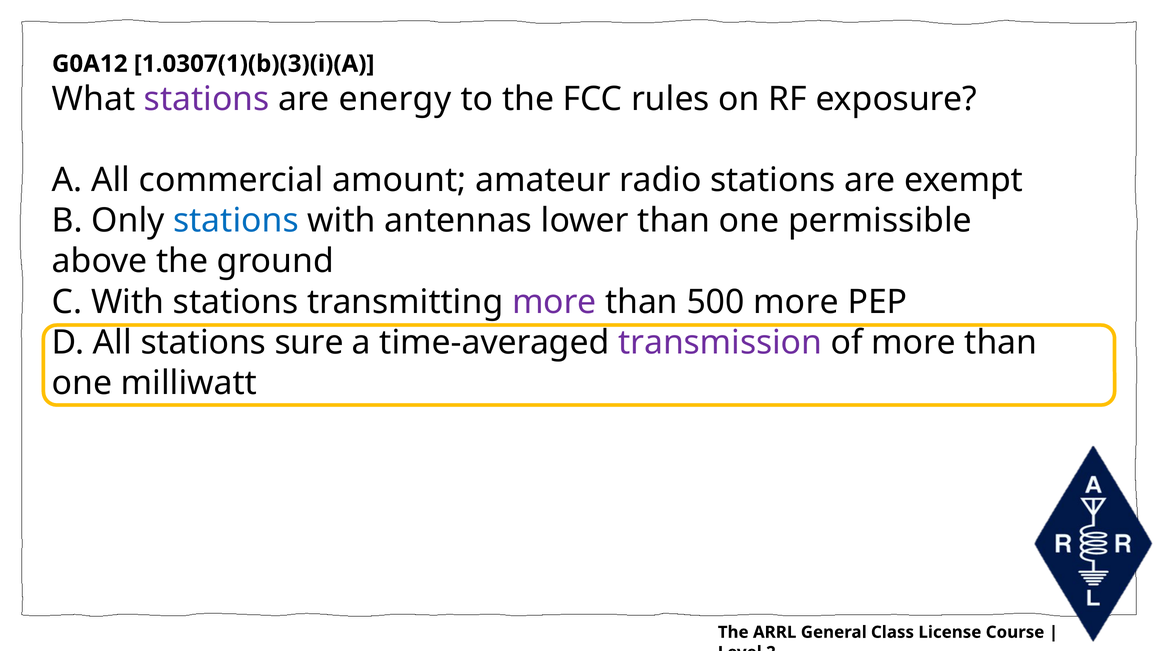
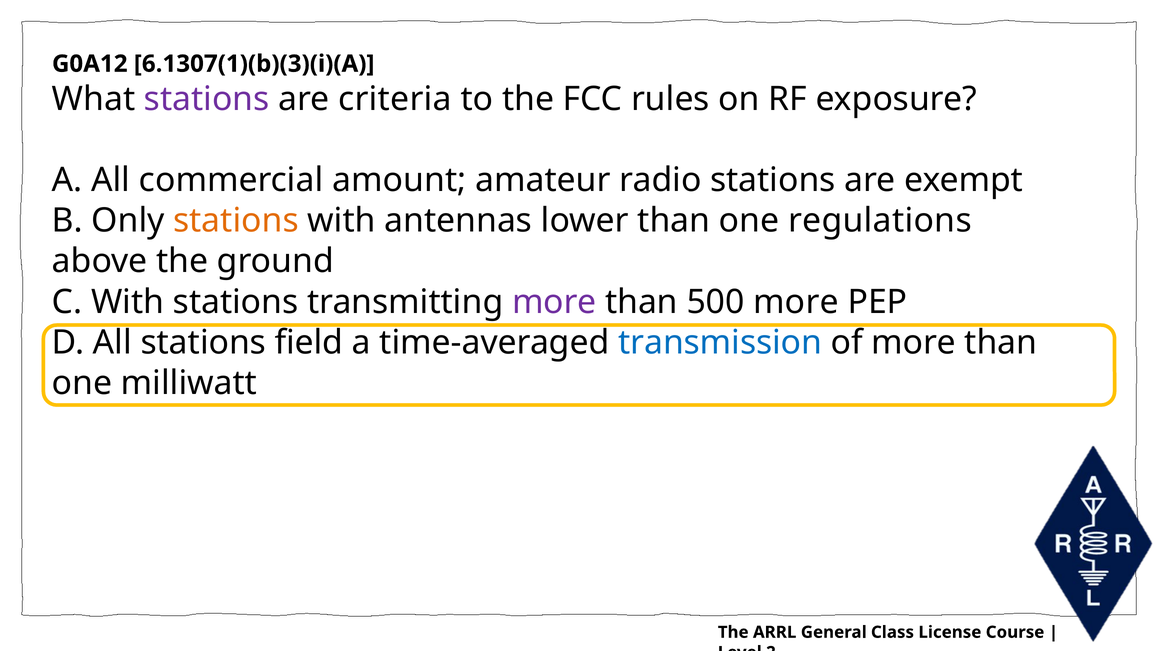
1.0307(1)(b)(3)(i)(A: 1.0307(1)(b)(3)(i)(A -> 6.1307(1)(b)(3)(i)(A (254, 64)
energy: energy -> criteria (395, 99)
stations colour: blue -> orange (236, 221)
permissible: permissible -> regulations (880, 221)
sure: sure -> field (309, 343)
transmission colour: purple -> blue (720, 343)
